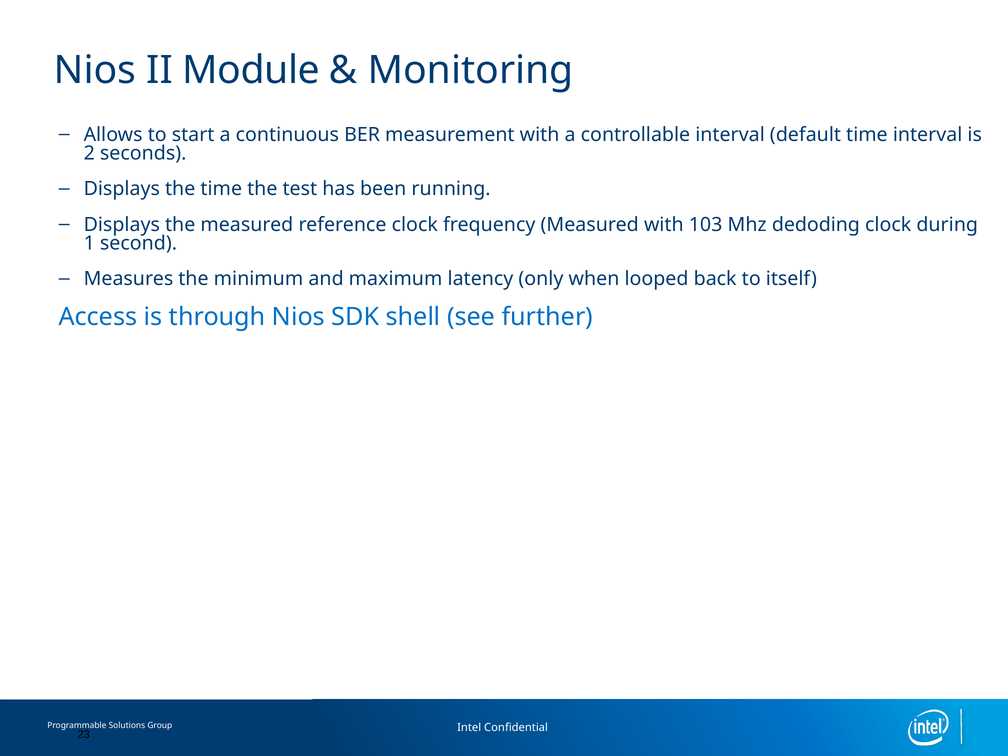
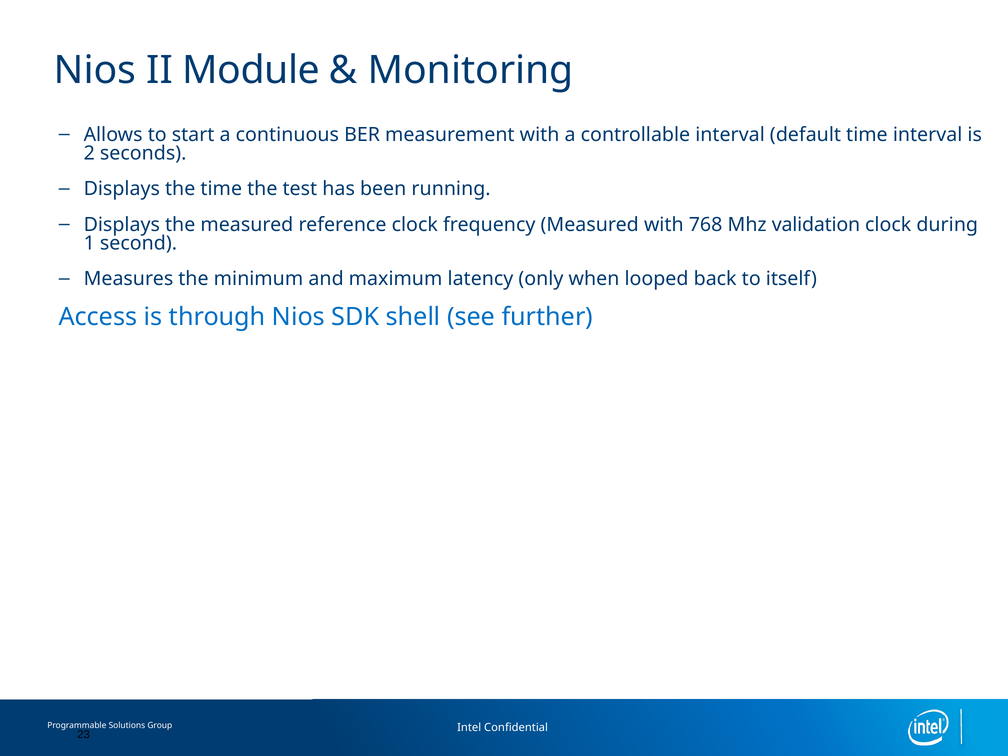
103: 103 -> 768 (706, 225)
dedoding: dedoding -> validation (816, 225)
